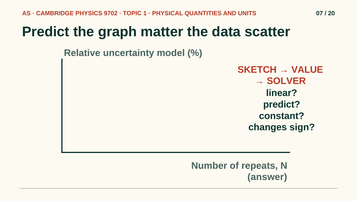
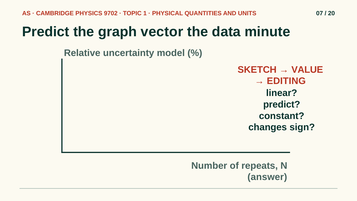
matter: matter -> vector (162, 32)
scatter: scatter -> minute (267, 32)
SOLVER: SOLVER -> EDITING (286, 81)
